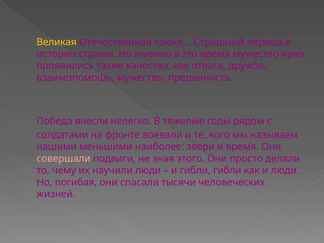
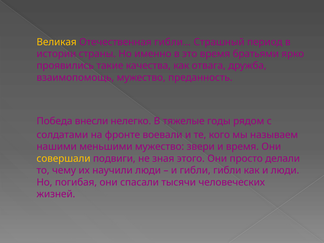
также…: также… -> гибли… (173, 42)
время мужество: мужество -> братьями (256, 54)
меньшими наиболее: наиболее -> мужество (160, 147)
совершали colour: pink -> yellow (64, 159)
